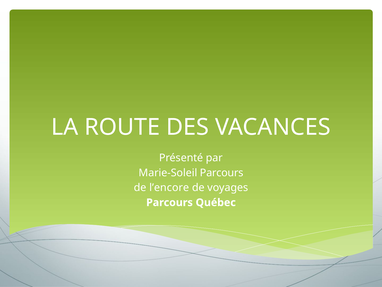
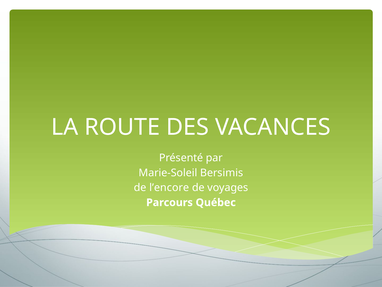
Marie-Soleil Parcours: Parcours -> Bersimis (222, 172)
